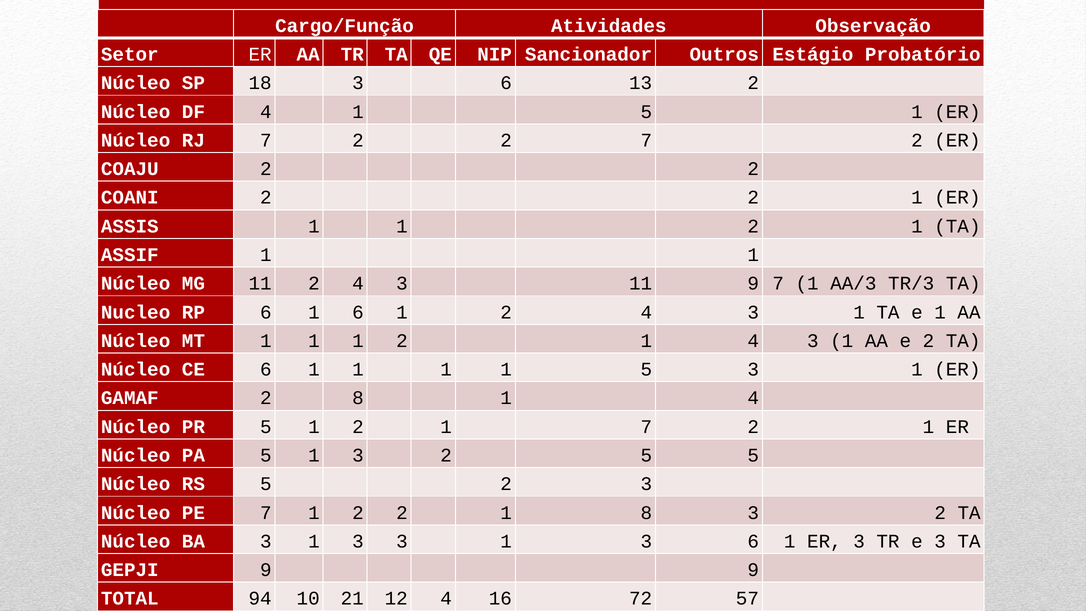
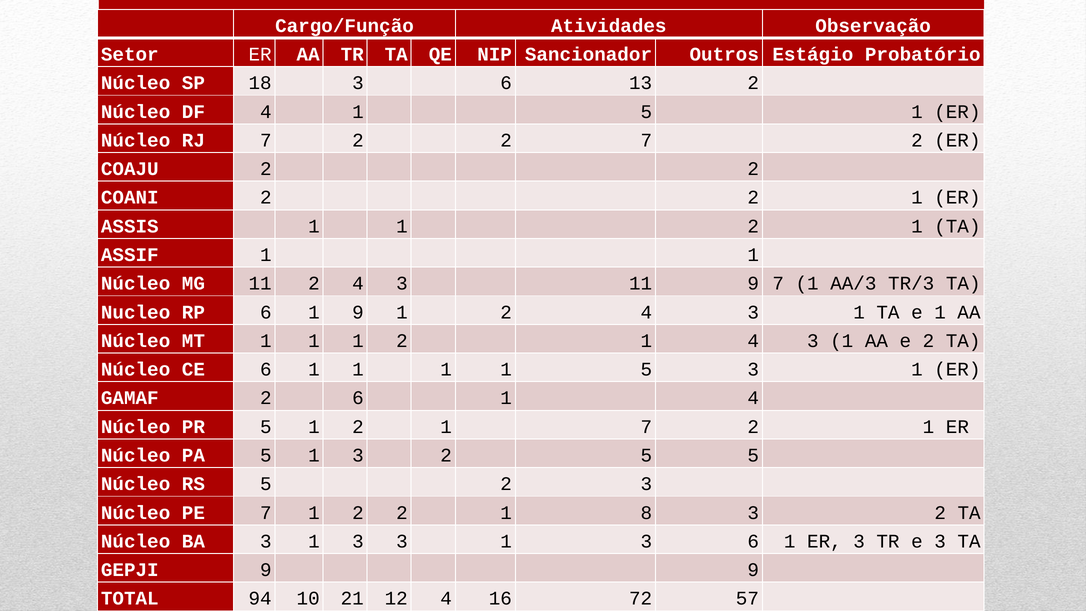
1 6: 6 -> 9 (358, 312)
2 8: 8 -> 6 (358, 398)
